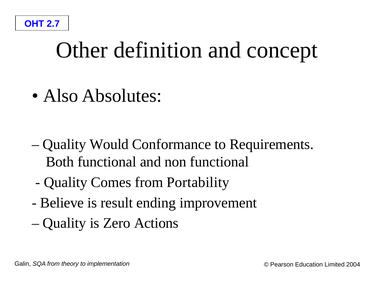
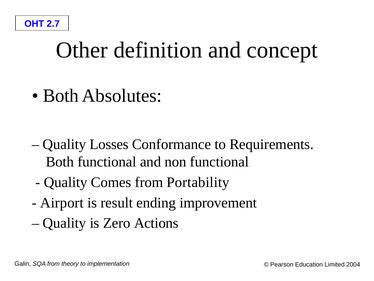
Also: Also -> Both (61, 95)
Would: Would -> Losses (109, 144)
Believe: Believe -> Airport (62, 202)
